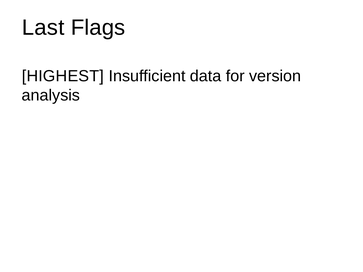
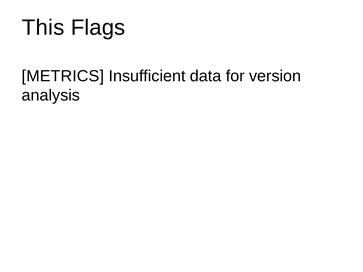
Last: Last -> This (43, 28)
HIGHEST: HIGHEST -> METRICS (63, 76)
